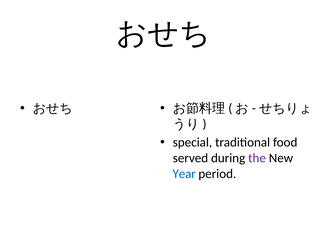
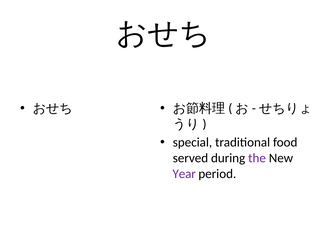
Year colour: blue -> purple (184, 174)
